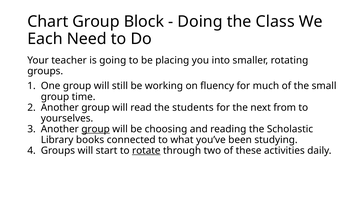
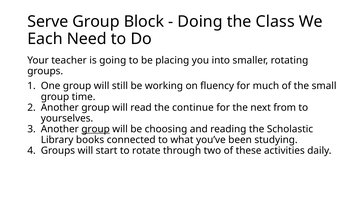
Chart: Chart -> Serve (48, 22)
students: students -> continue (193, 107)
rotate underline: present -> none (146, 150)
